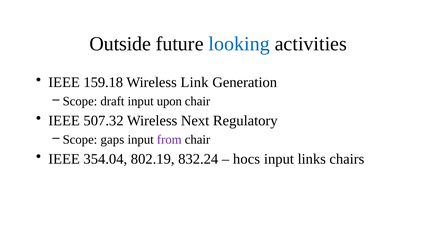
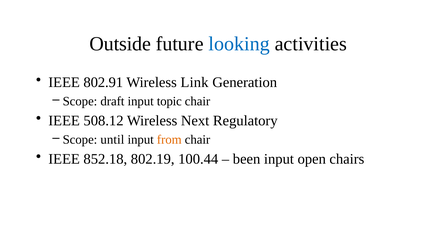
159.18: 159.18 -> 802.91 (103, 82)
upon: upon -> topic (169, 101)
507.32: 507.32 -> 508.12 (104, 121)
gaps: gaps -> until (112, 139)
from colour: purple -> orange (169, 139)
354.04: 354.04 -> 852.18 (105, 159)
832.24: 832.24 -> 100.44 (198, 159)
hocs: hocs -> been (247, 159)
links: links -> open (312, 159)
